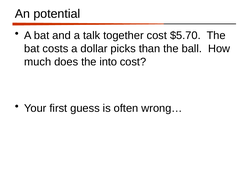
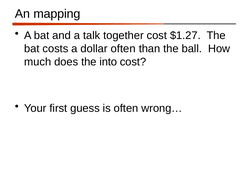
potential: potential -> mapping (57, 14)
$5.70: $5.70 -> $1.27 (185, 35)
dollar picks: picks -> often (123, 49)
